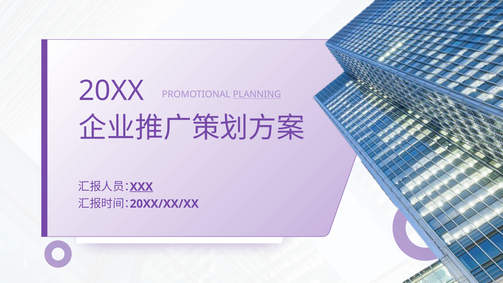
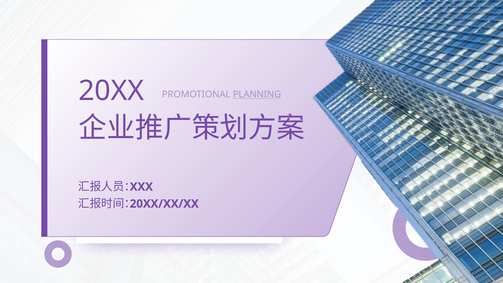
XXX underline: present -> none (141, 187)
